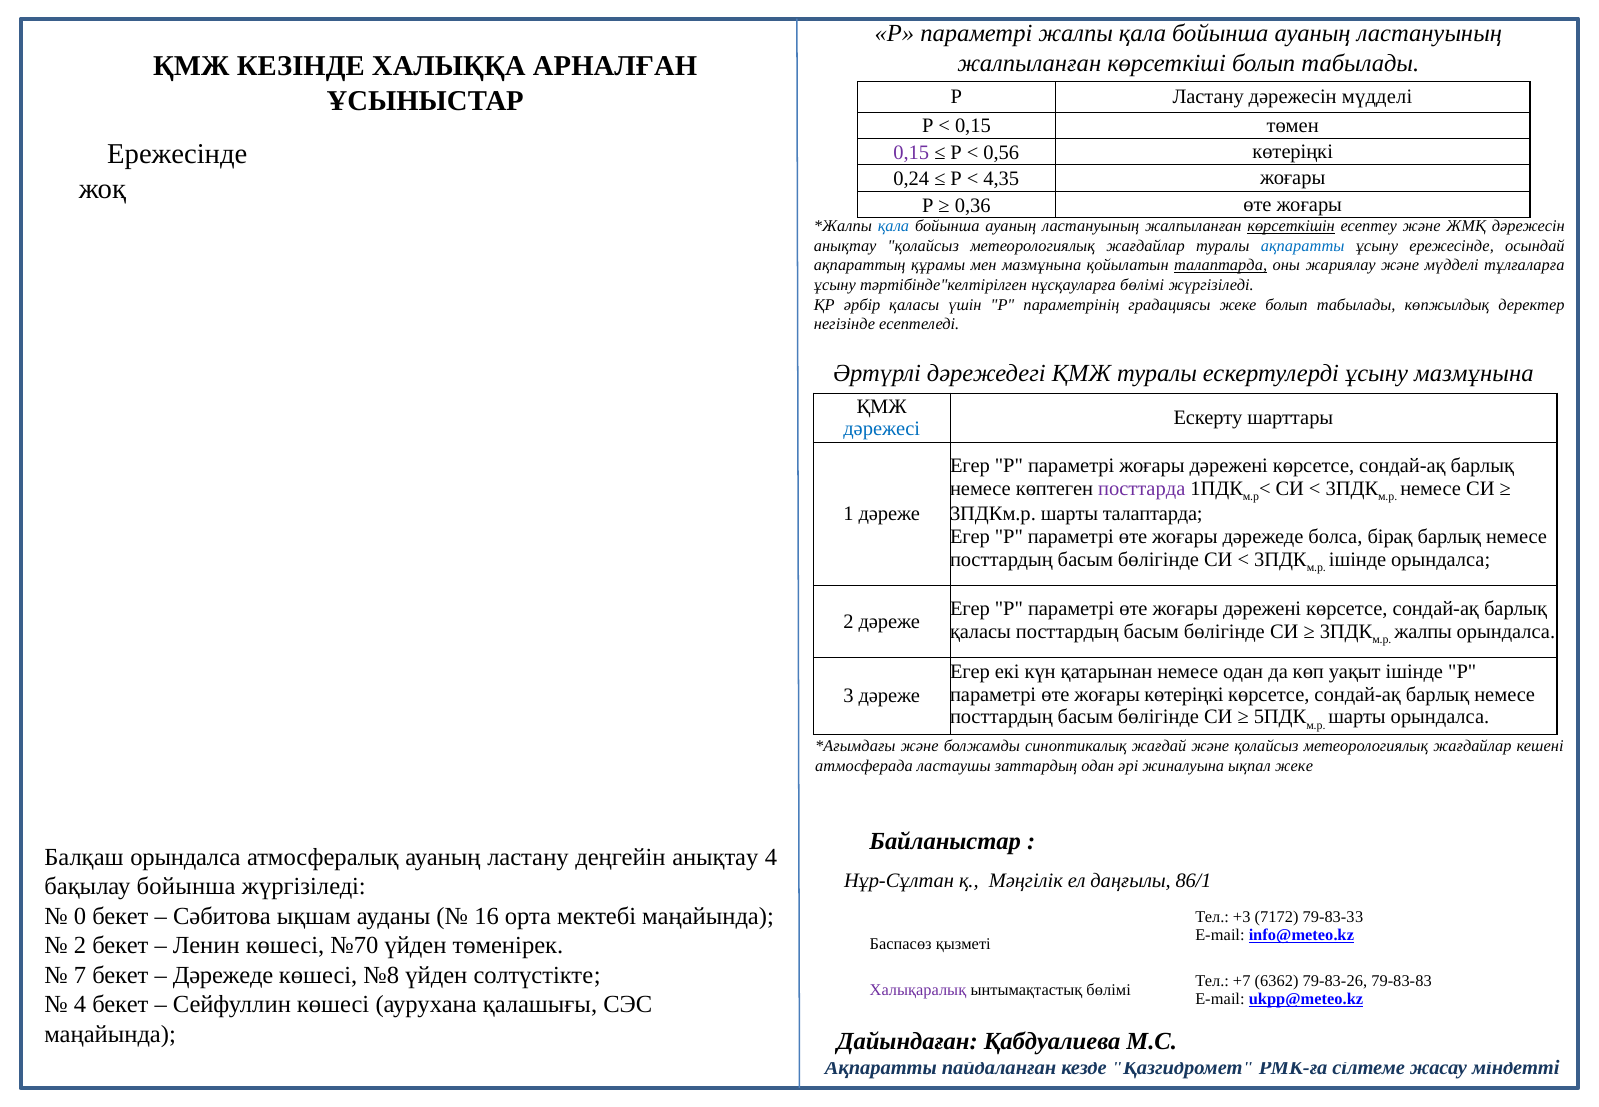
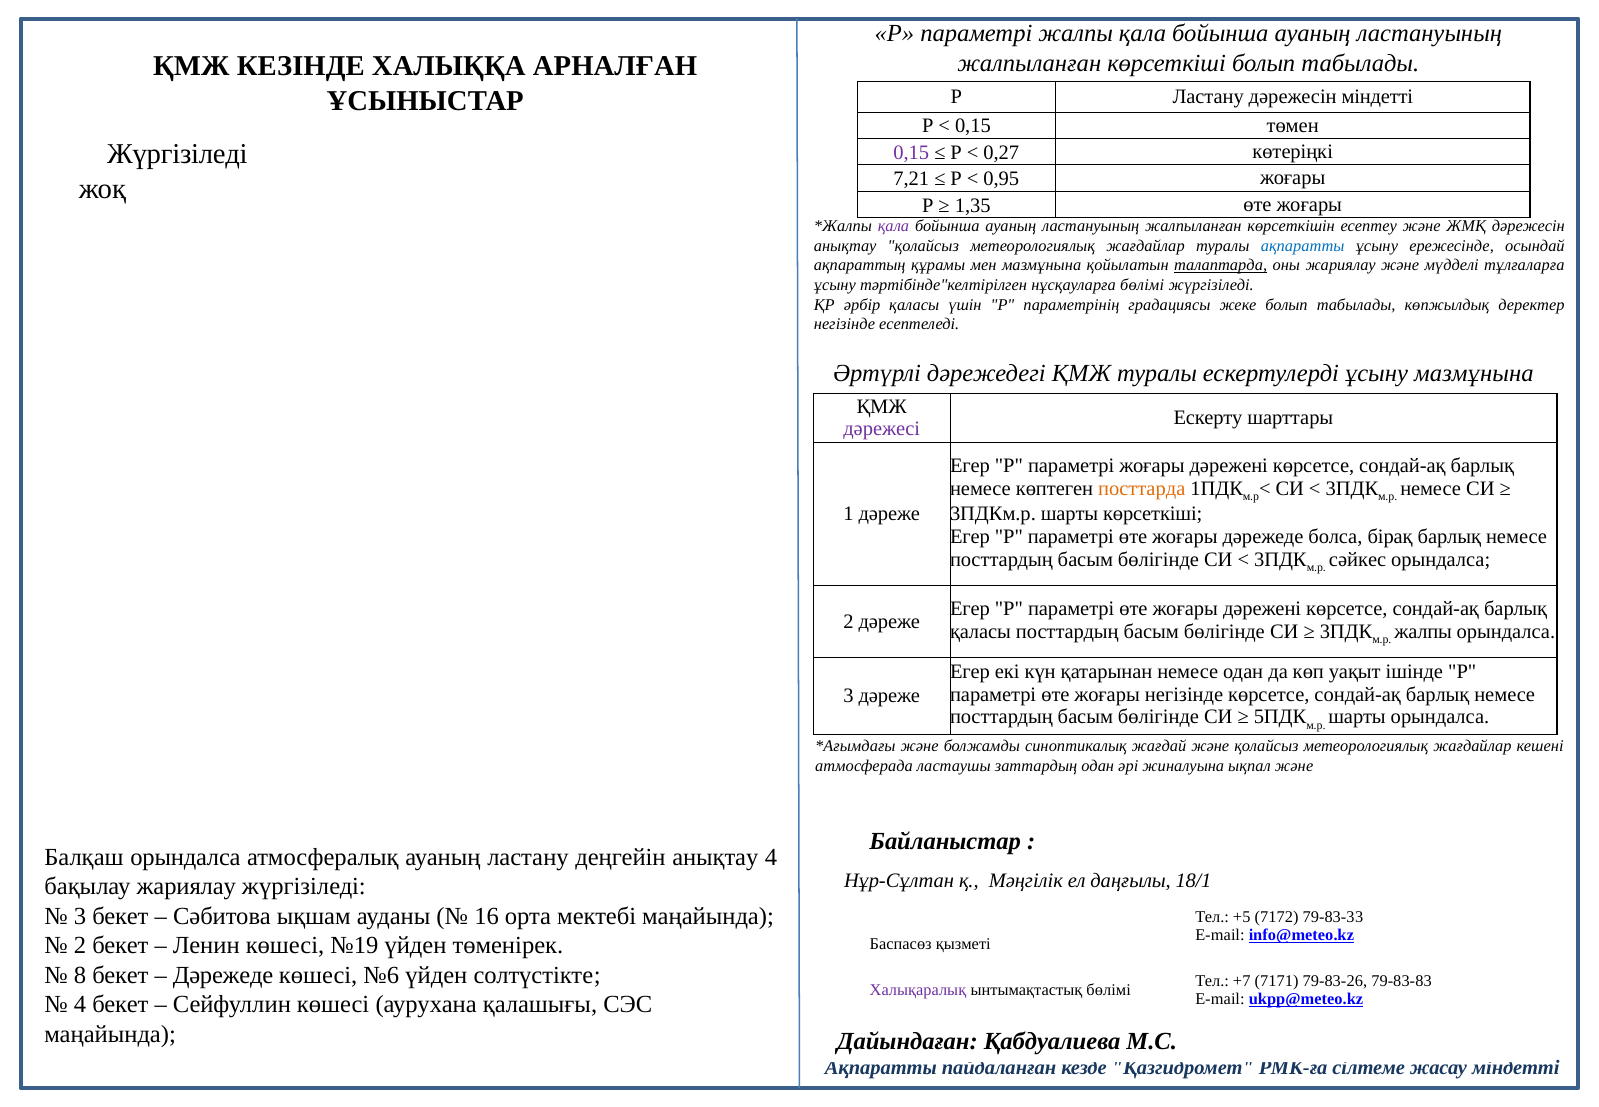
дәрежесін мүдделі: мүдделі -> міндетті (1377, 97)
Ережесінде: Ережесінде -> Жүргізіледі (177, 154)
0,56: 0,56 -> 0,27 (1001, 153)
0,24: 0,24 -> 7,21 (911, 179)
4,35: 4,35 -> 0,95 (1001, 179)
0,36: 0,36 -> 1,35 (973, 205)
қала colour: blue -> purple (893, 226)
көрсеткішін underline: present -> none (1291, 226)
дәрежесі colour: blue -> purple (882, 429)
посттарда colour: purple -> orange (1142, 488)
шарты талаптарда: талаптарда -> көрсеткіші (1153, 514)
ішінде: ішінде -> сәйкес (1358, 559)
жоғары көтеріңкі: көтеріңкі -> негізінде (1184, 695)
ықпал жеке: жеке -> және (1294, 766)
86/1: 86/1 -> 18/1 (1193, 880)
бақылау бойынша: бойынша -> жариялау (186, 887)
0: 0 -> 3 (80, 916)
+3: +3 -> +5 (1242, 917)
№70: №70 -> №19 (354, 946)
7: 7 -> 8 (80, 975)
№8: №8 -> №6 (381, 975)
6362: 6362 -> 7171 (1277, 981)
